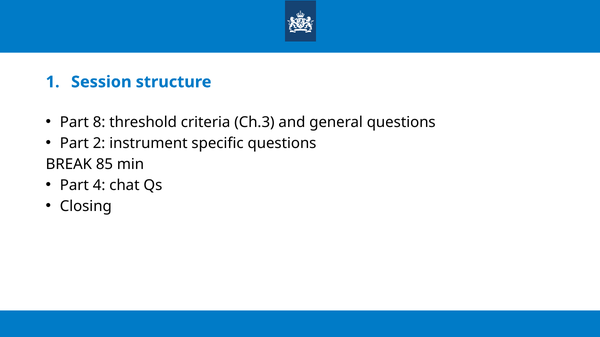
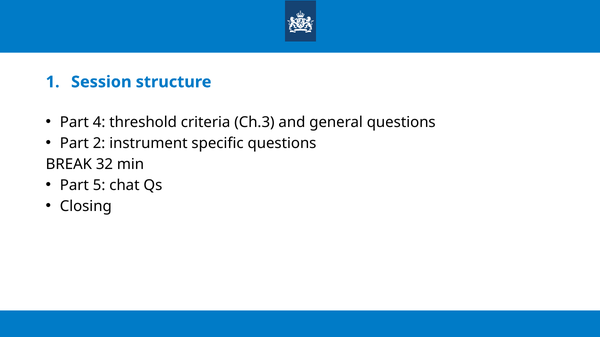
8: 8 -> 4 (99, 123)
85: 85 -> 32 (104, 165)
4: 4 -> 5 (99, 185)
